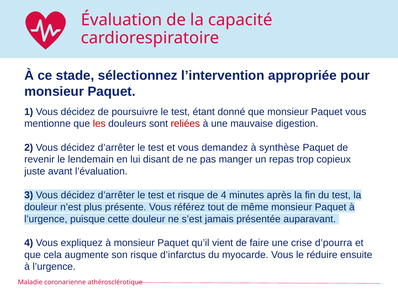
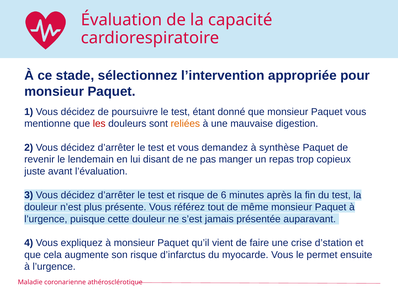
reliées colour: red -> orange (185, 124)
de 4: 4 -> 6 (224, 196)
d’pourra: d’pourra -> d’station (334, 243)
réduire: réduire -> permet (322, 255)
